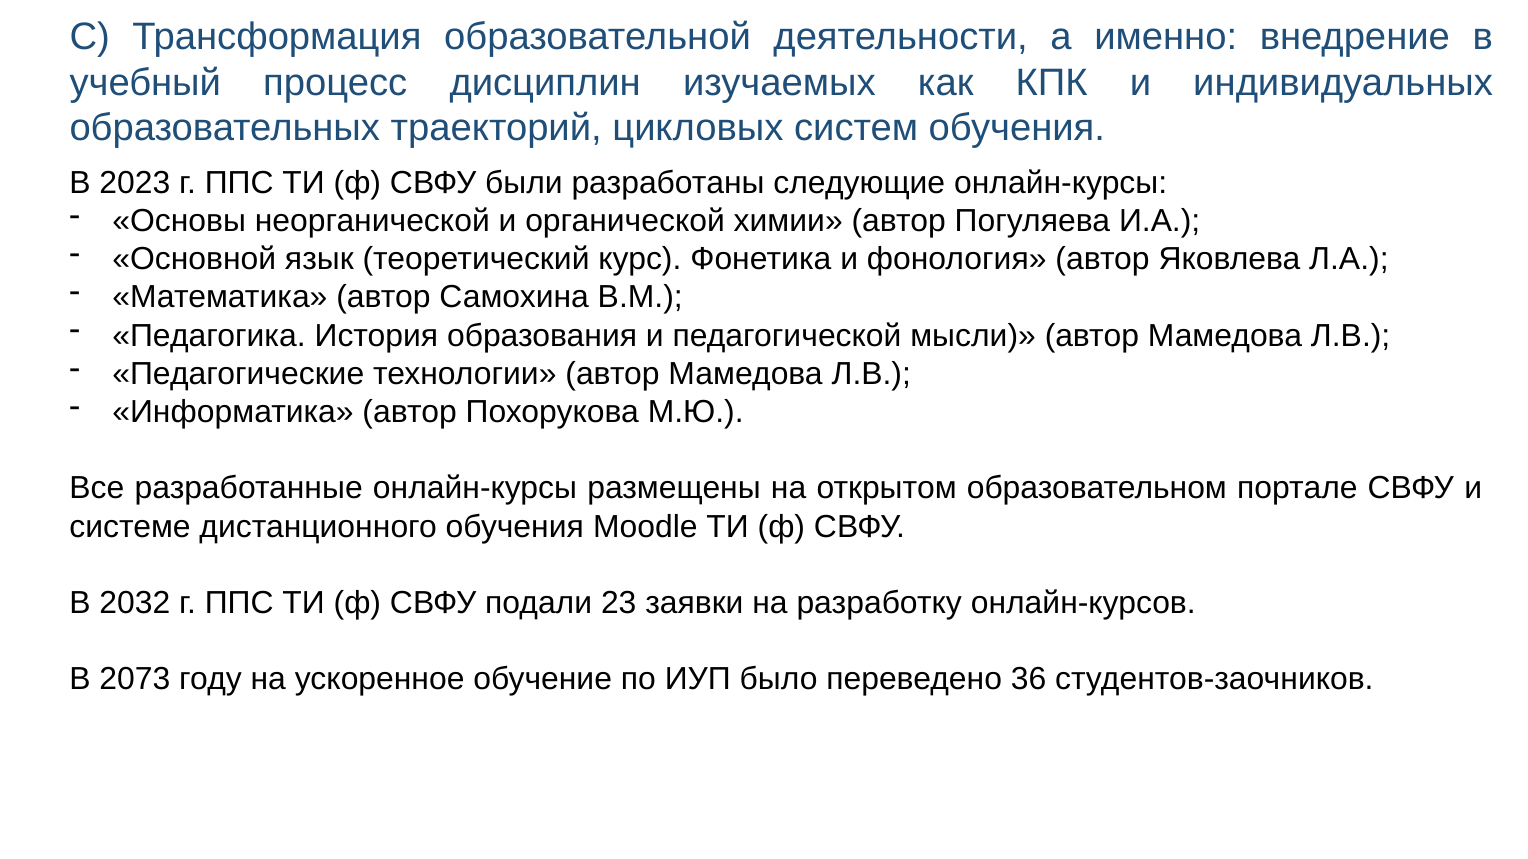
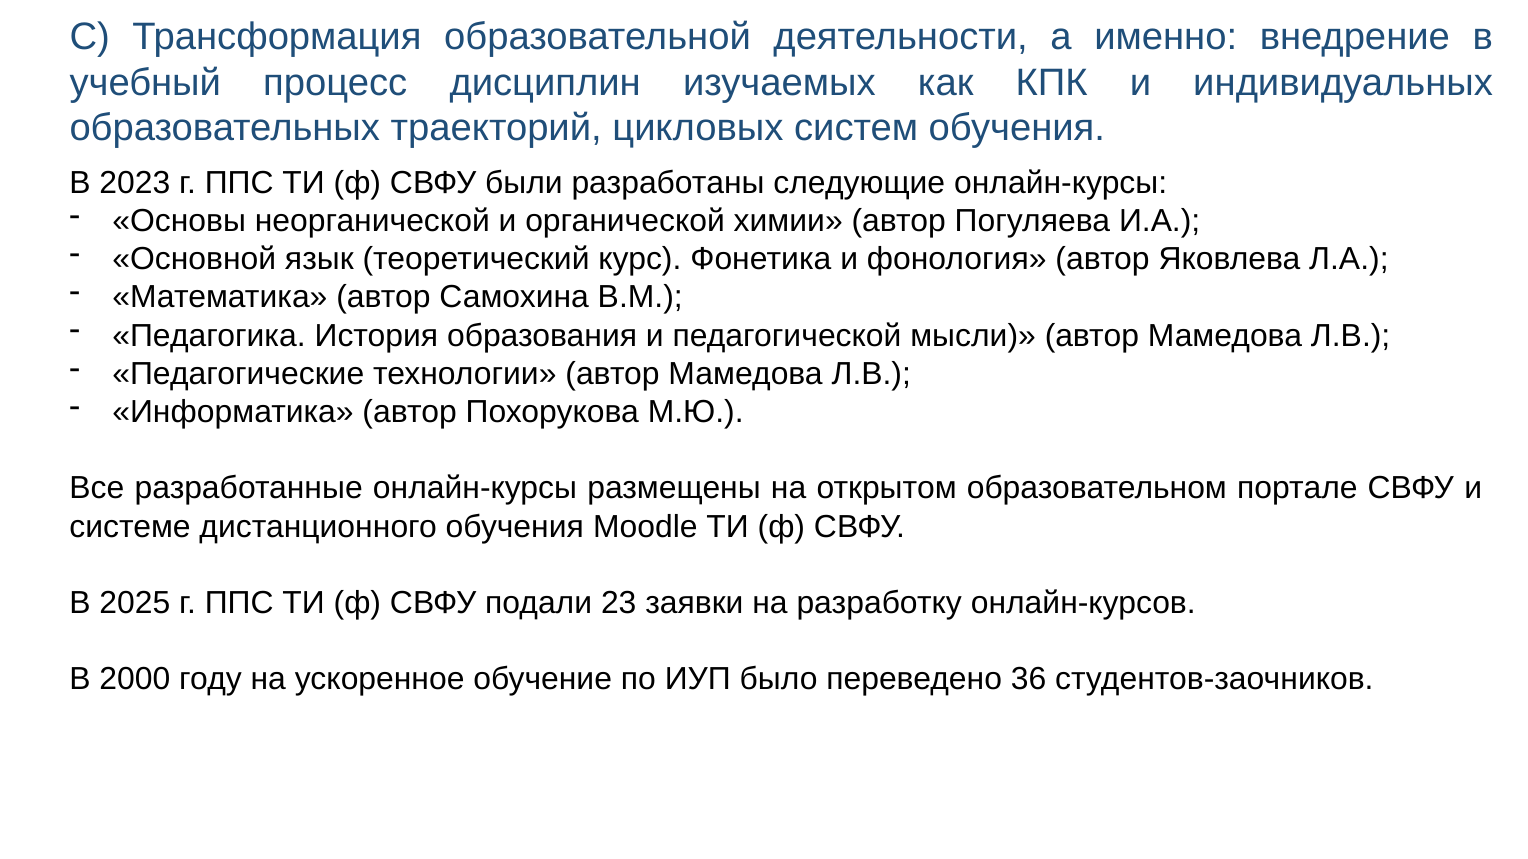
2032: 2032 -> 2025 (135, 603)
2073: 2073 -> 2000 (135, 680)
